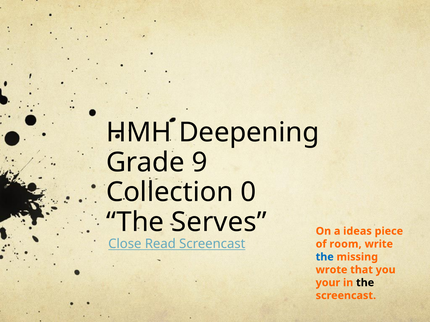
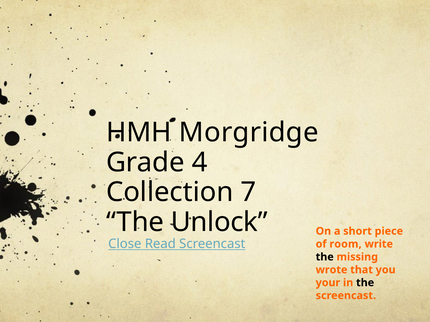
Deepening: Deepening -> Morgridge (249, 133)
9: 9 -> 4 (200, 163)
0: 0 -> 7 (248, 192)
Serves: Serves -> Unlock (219, 222)
ideas: ideas -> short (358, 231)
the colour: blue -> black (325, 257)
